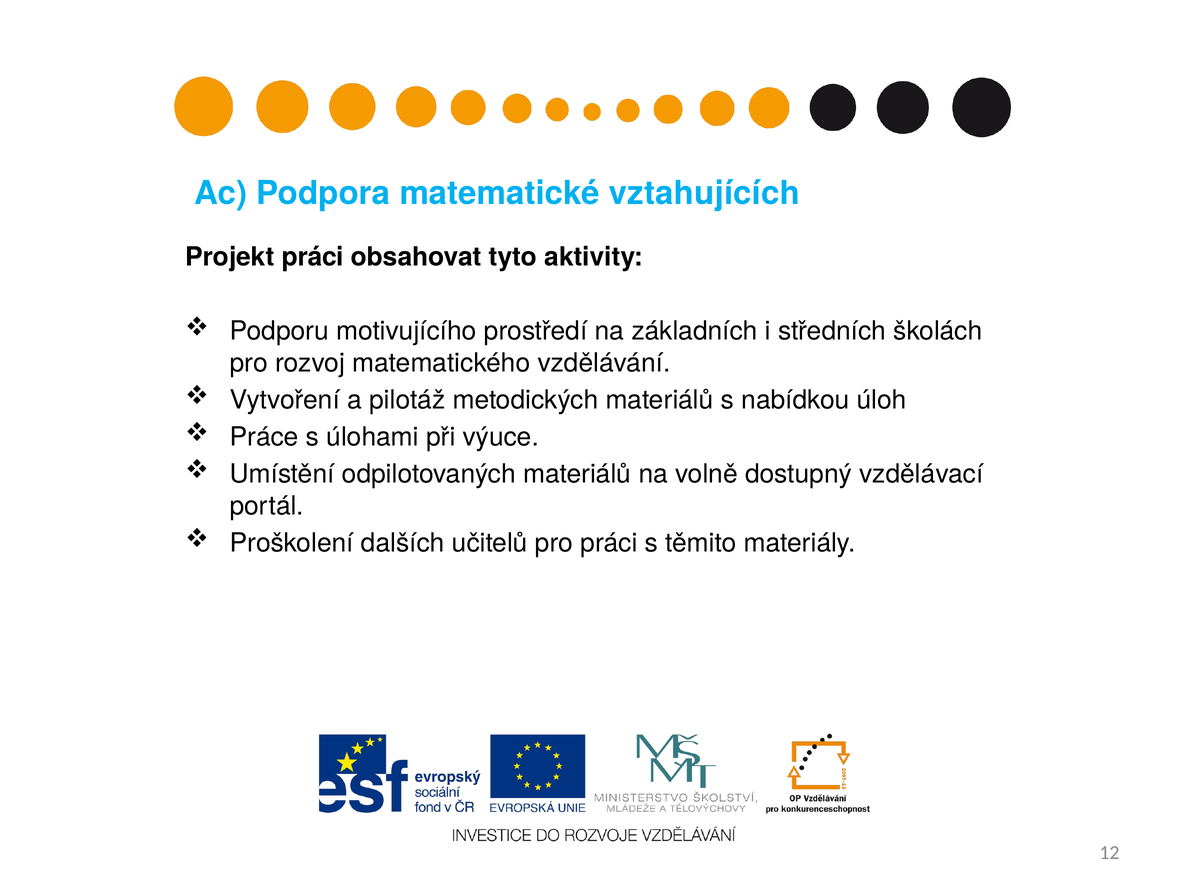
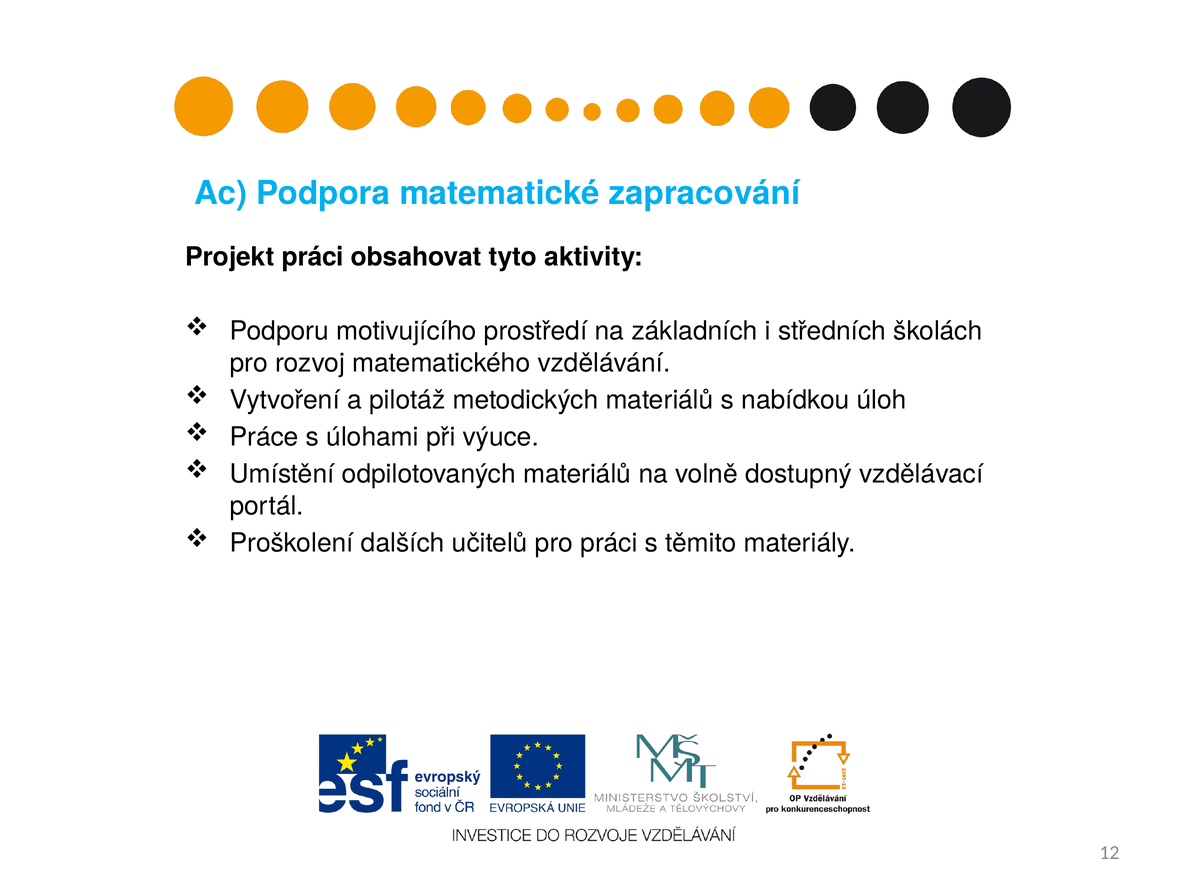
vztahujících: vztahujících -> zapracování (705, 193)
